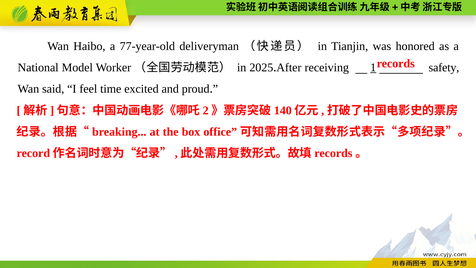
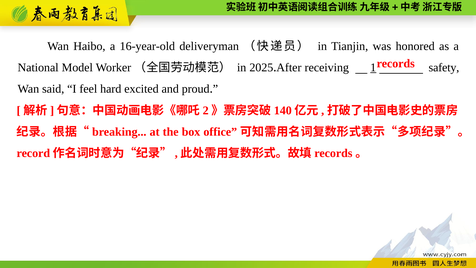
77-year-old: 77-year-old -> 16-year-old (147, 46)
time: time -> hard (111, 89)
